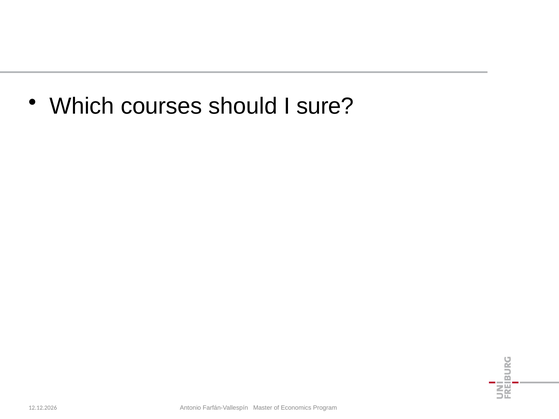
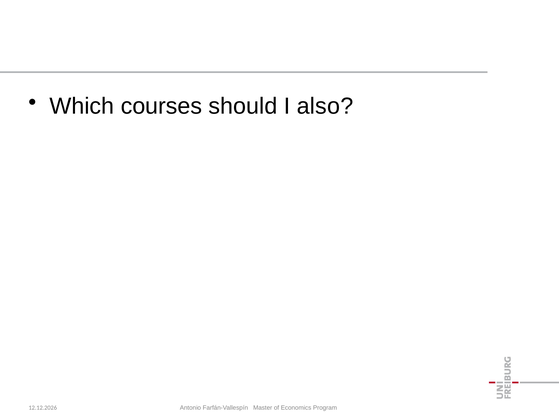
sure: sure -> also (325, 106)
